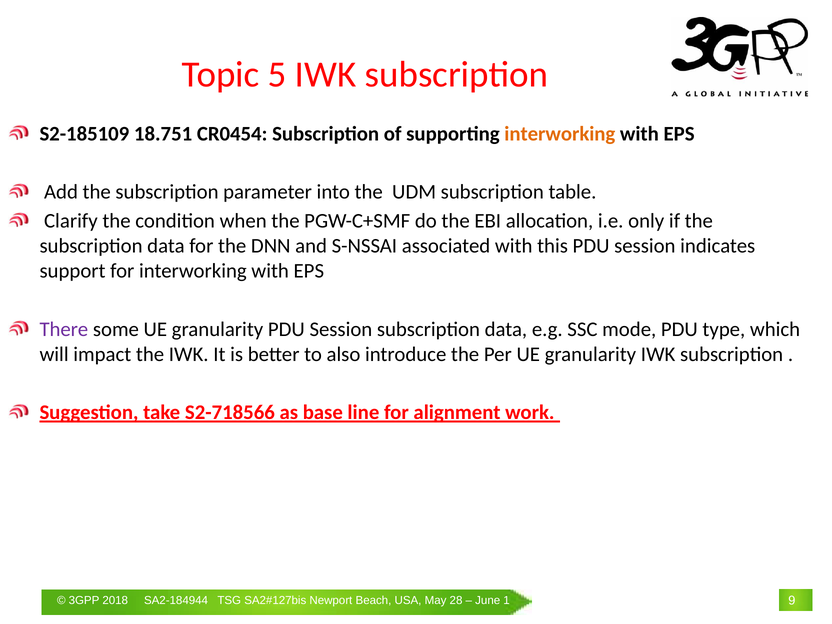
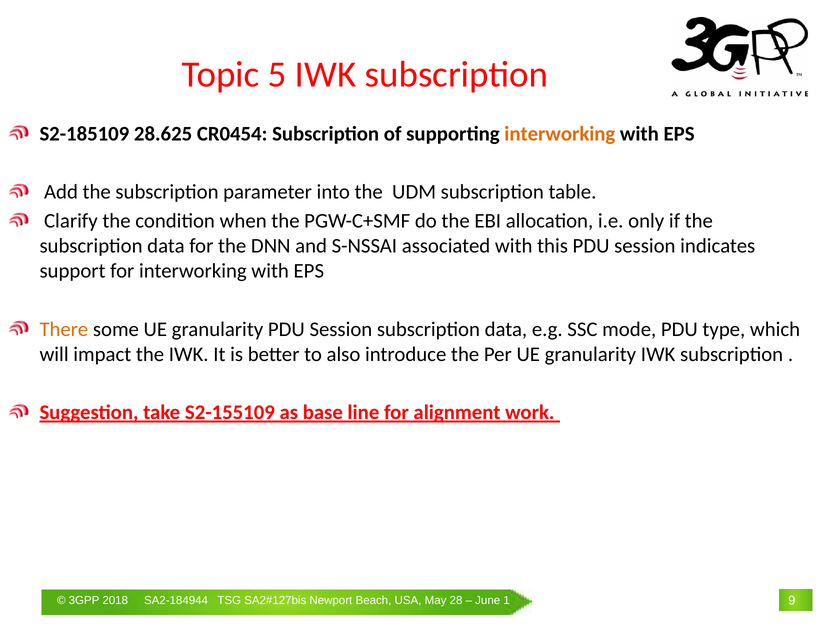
18.751: 18.751 -> 28.625 (163, 134)
There colour: purple -> orange (64, 329)
S2-718566: S2-718566 -> S2-155109 (230, 412)
